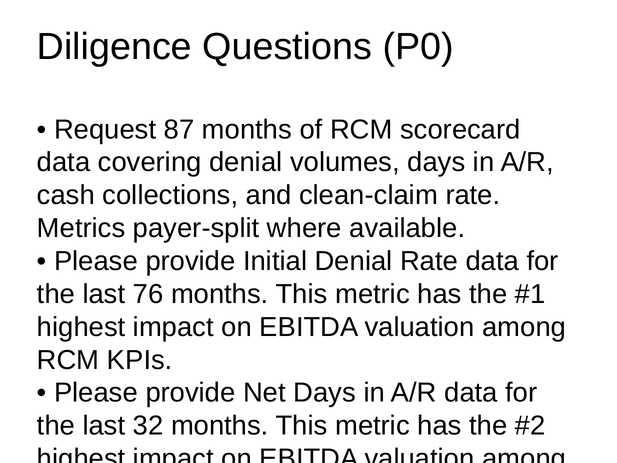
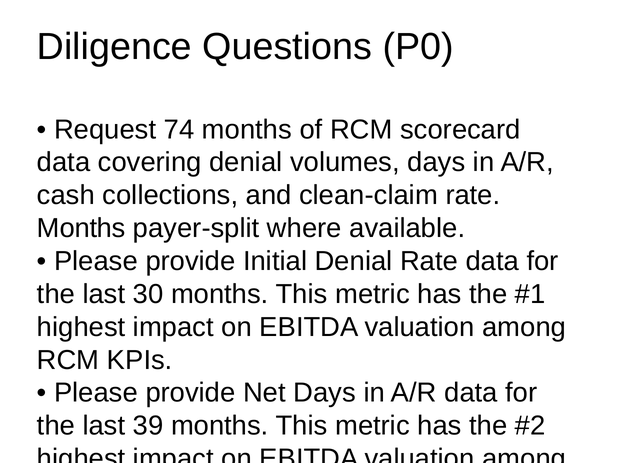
87: 87 -> 74 (179, 129)
Metrics: Metrics -> Months (81, 228)
76: 76 -> 30 (148, 294)
32: 32 -> 39 (148, 426)
